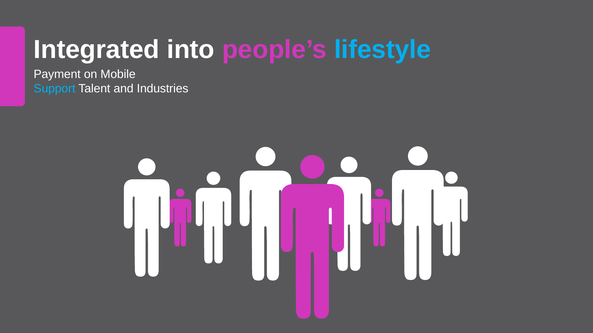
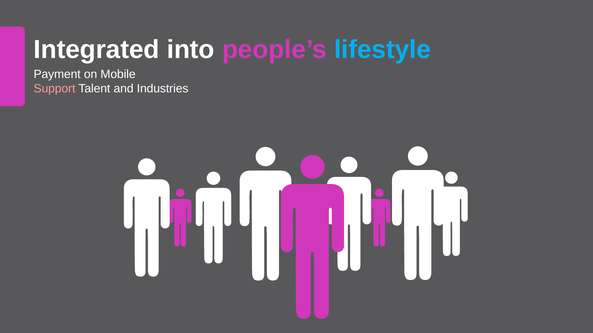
Support colour: light blue -> pink (55, 89)
